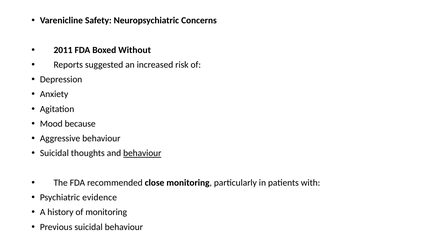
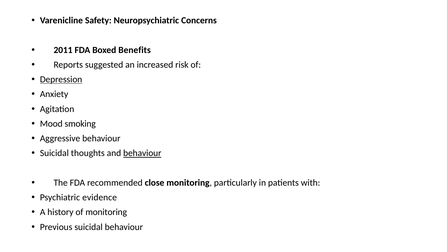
Without: Without -> Benefits (135, 50)
Depression underline: none -> present (61, 79)
because: because -> smoking (80, 123)
